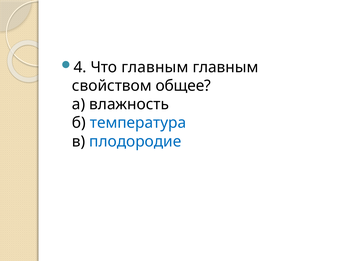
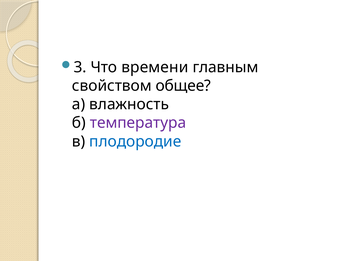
4: 4 -> 3 (80, 67)
Что главным: главным -> времени (155, 67)
температура colour: blue -> purple (138, 123)
